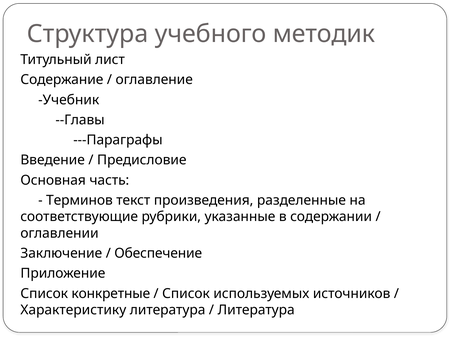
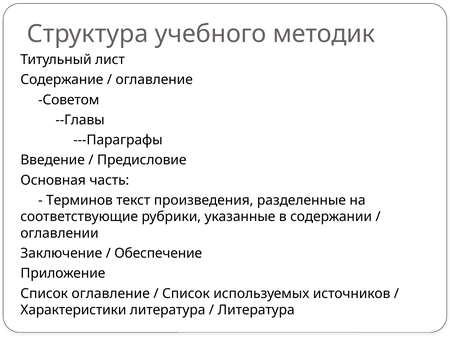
Учебник: Учебник -> Советом (69, 100)
Список конкретные: конкретные -> оглавление (111, 294)
Характеристику: Характеристику -> Характеристики (73, 310)
